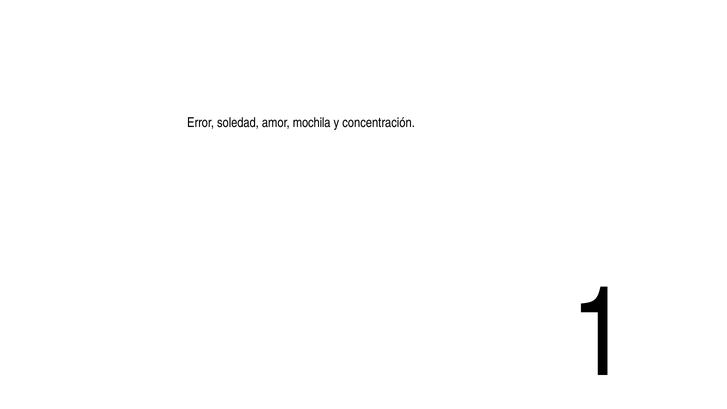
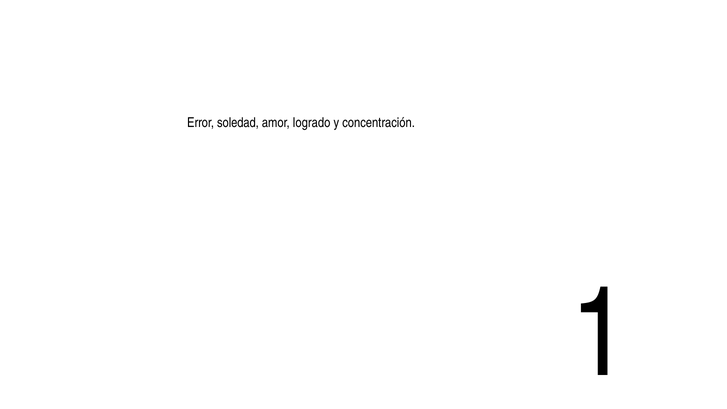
mochila: mochila -> logrado (312, 123)
